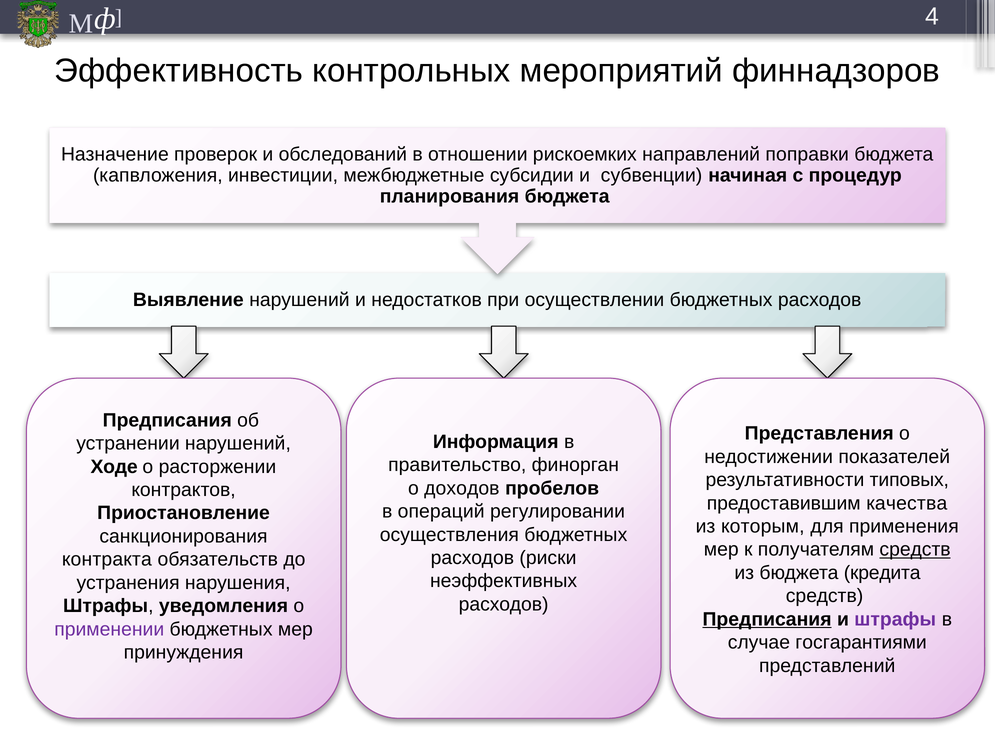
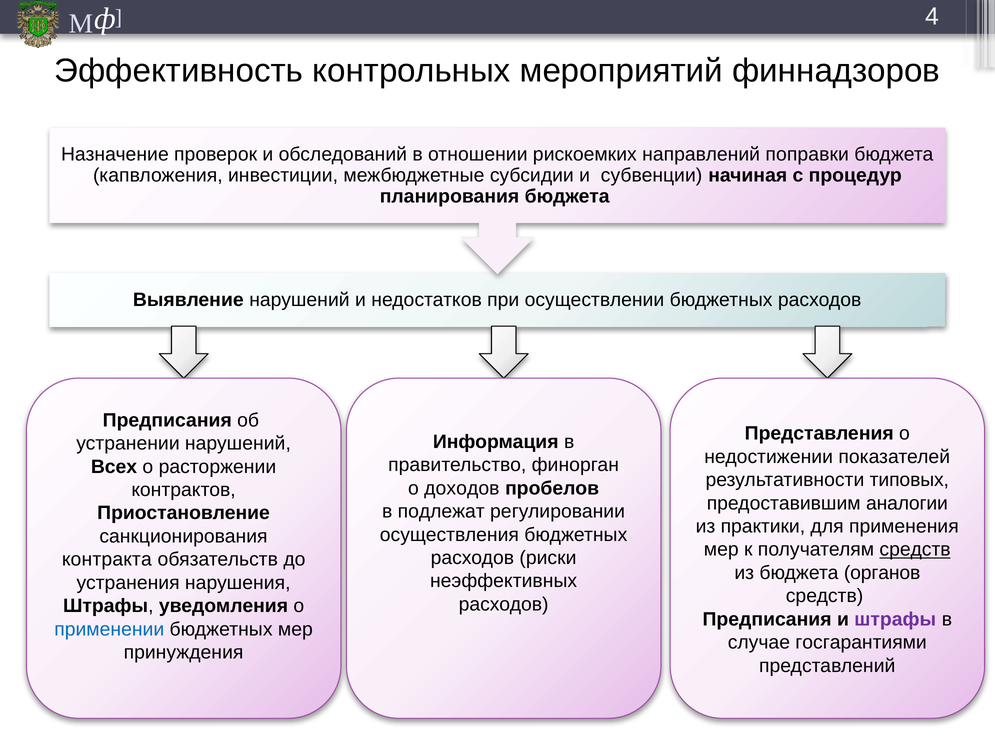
Ходе: Ходе -> Всех (114, 467)
качества: качества -> аналогии (907, 503)
операций: операций -> подлежат (441, 512)
которым: которым -> практики (763, 527)
кредита: кредита -> органов (882, 573)
Предписания underline: present -> none (767, 619)
применении colour: purple -> blue (109, 629)
